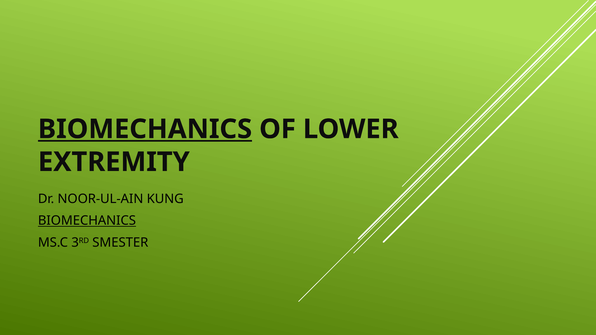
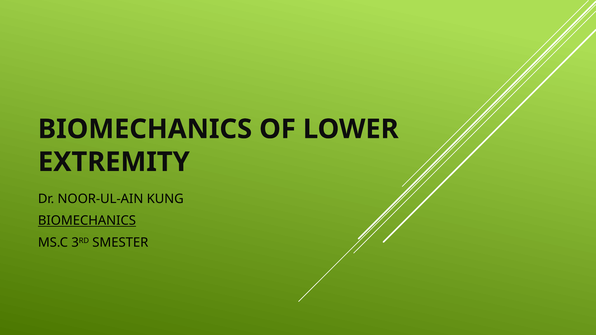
BIOMECHANICS underline: present -> none (145, 129)
